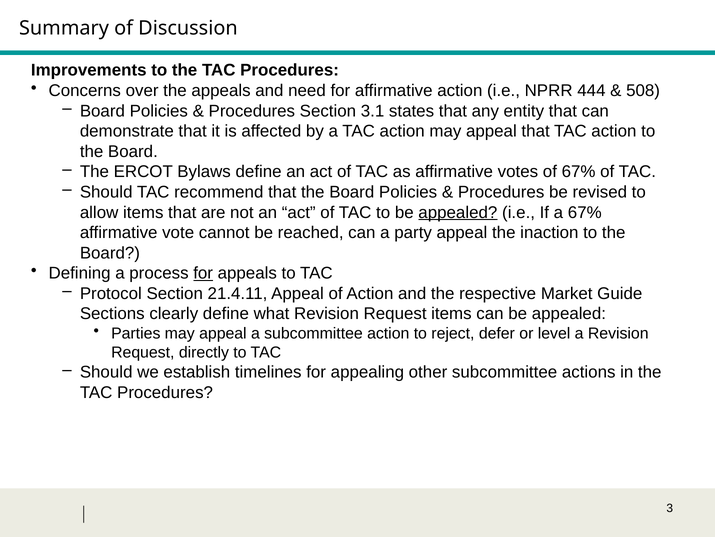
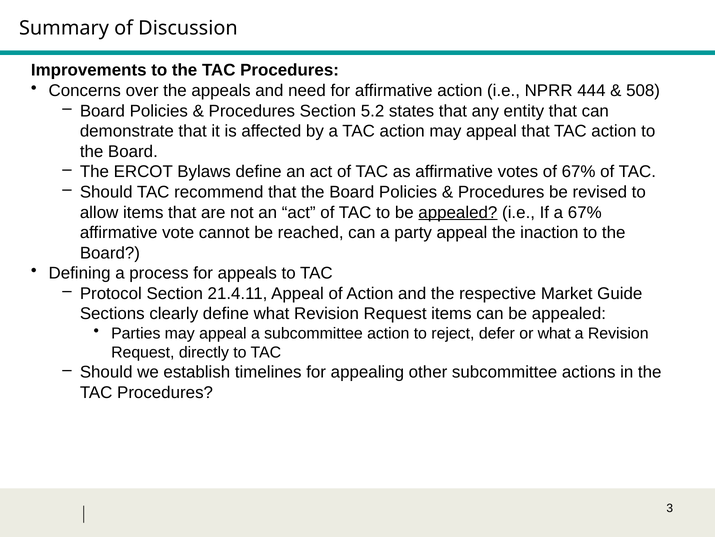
3.1: 3.1 -> 5.2 (373, 111)
for underline: present -> none (203, 273)
or level: level -> what (554, 333)
